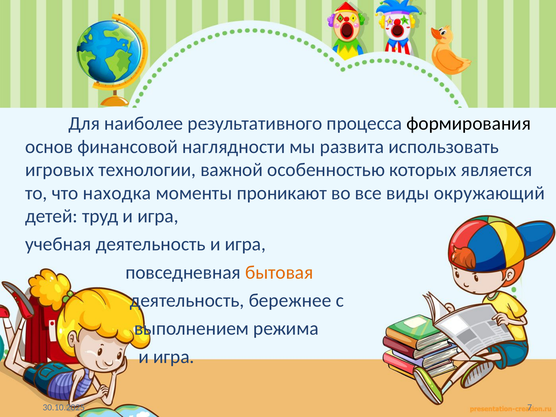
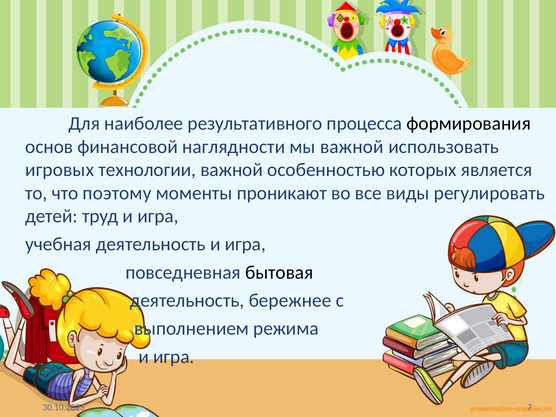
мы развита: развита -> важной (352, 147)
находка: находка -> поэтому (117, 193)
окружающий: окружающий -> регулировать (489, 193)
бытовая colour: orange -> black (279, 272)
